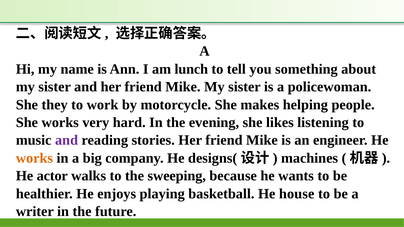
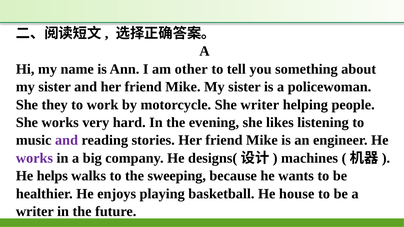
lunch: lunch -> other (191, 69)
She makes: makes -> writer (260, 105)
works colour: orange -> purple (34, 158)
actor: actor -> helps (52, 176)
